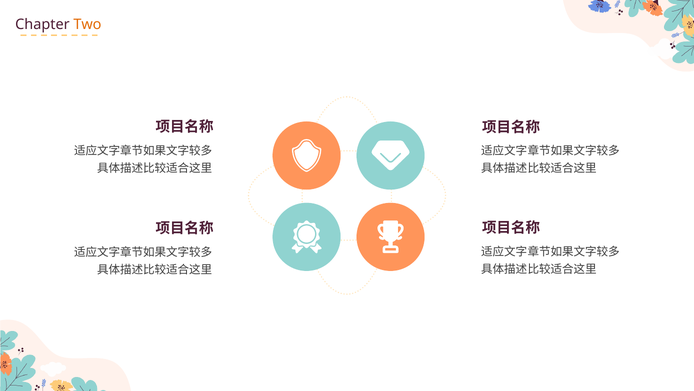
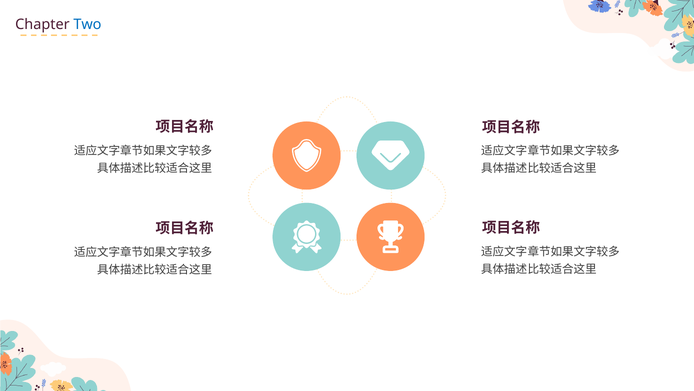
Two colour: orange -> blue (87, 25)
